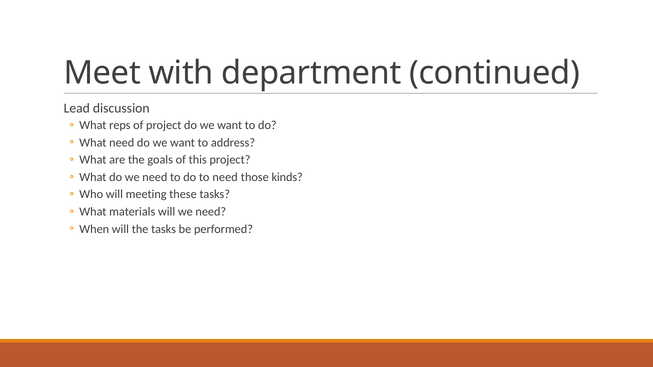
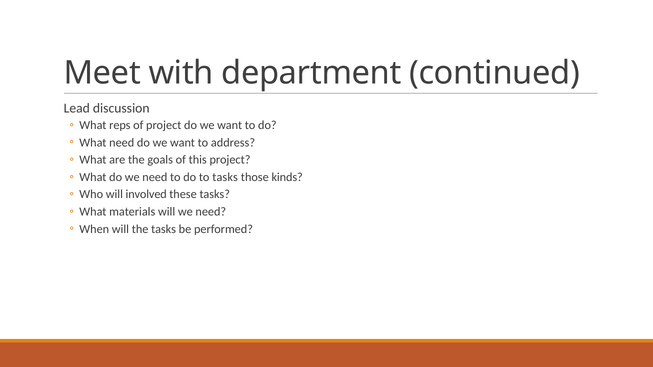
to need: need -> tasks (225, 177)
meeting: meeting -> involved (146, 195)
